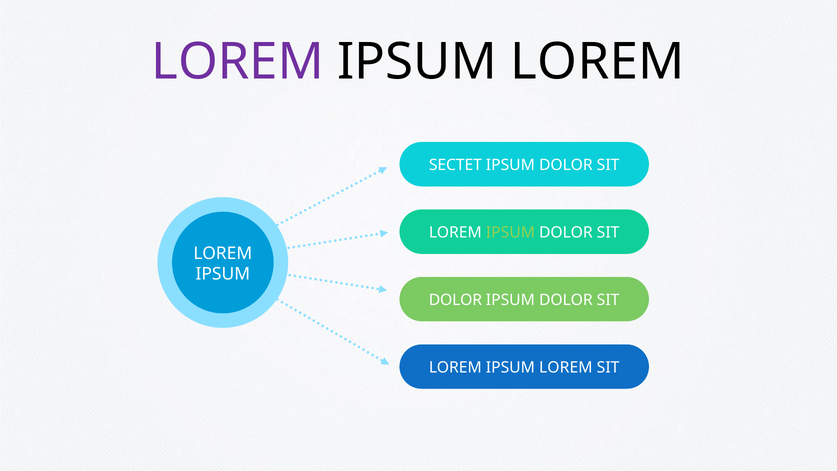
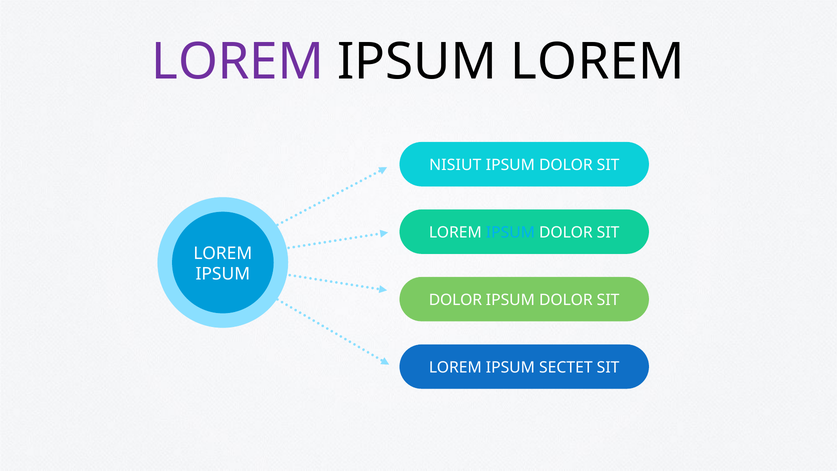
SECTET: SECTET -> NISIUT (455, 165)
IPSUM colour: light green -> light blue (510, 233)
LOREM: LOREM -> SECTET (566, 368)
